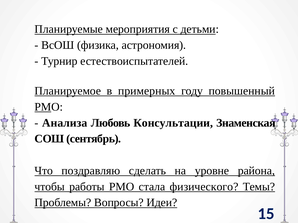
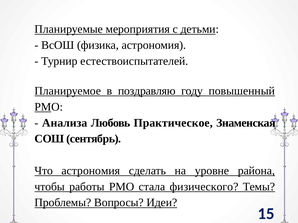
примерных: примерных -> поздравляю (147, 91)
Консультации: Консультации -> Практическое (173, 123)
Что поздравляю: поздравляю -> астрономия (91, 171)
